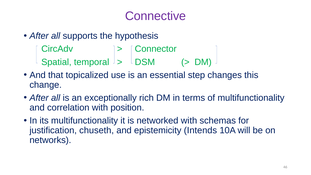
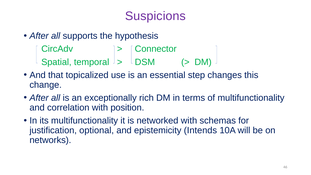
Connective: Connective -> Suspicions (155, 16)
chuseth: chuseth -> optional (97, 130)
